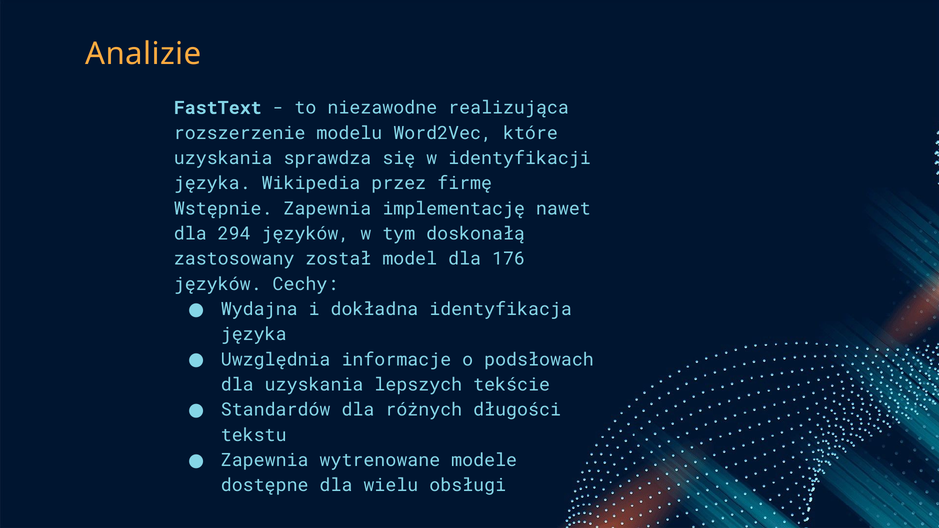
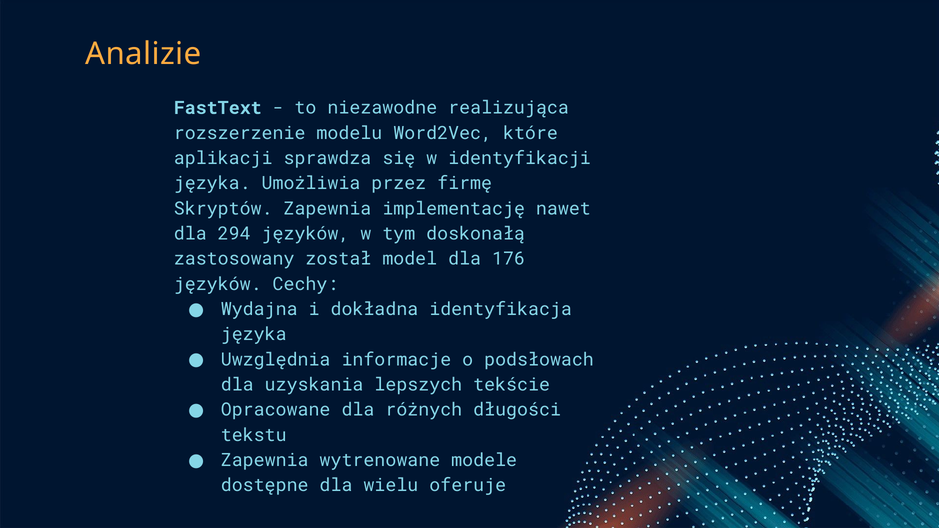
uzyskania: uzyskania -> aplikacji (223, 158)
Wikipedia: Wikipedia -> Umożliwia (311, 183)
Wstępnie: Wstępnie -> Skryptów (223, 209)
Standardów: Standardów -> Opracowane (276, 410)
obsługi: obsługi -> oferuje (468, 486)
